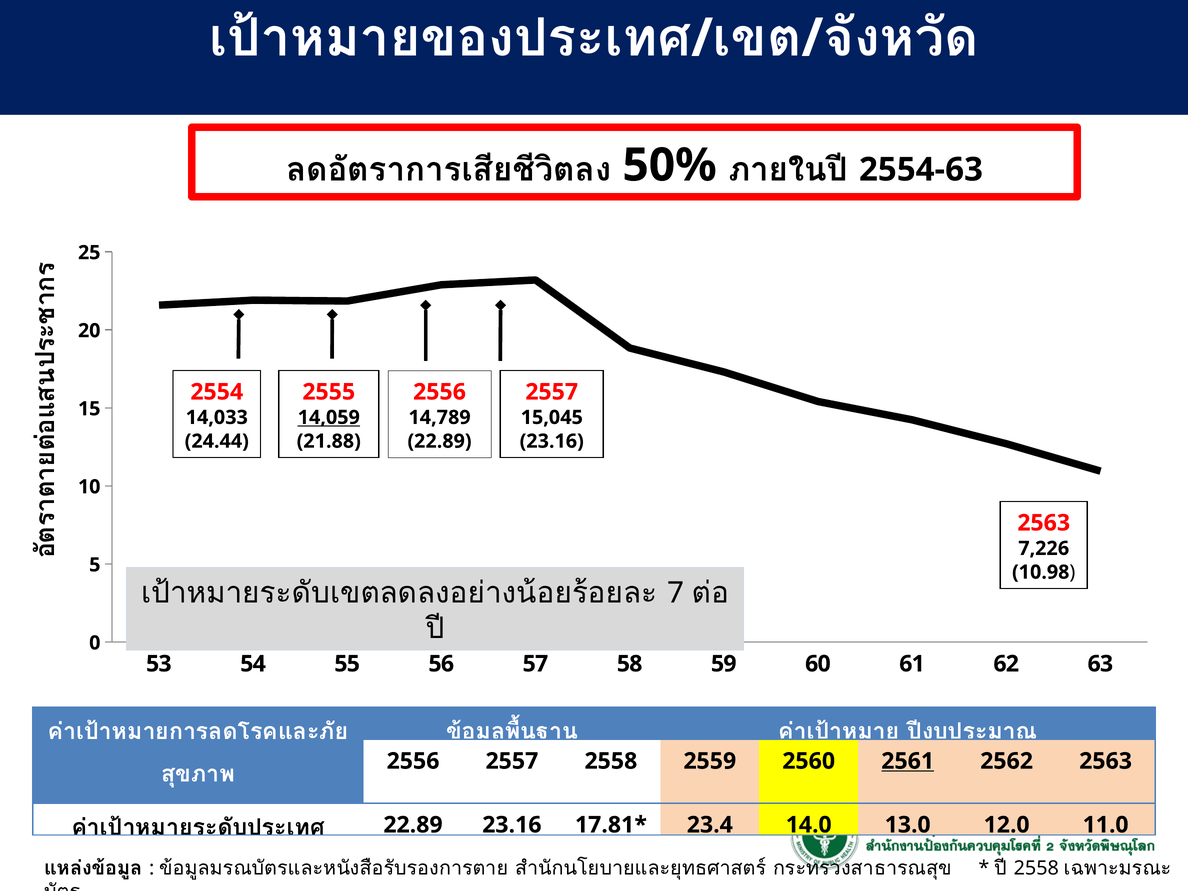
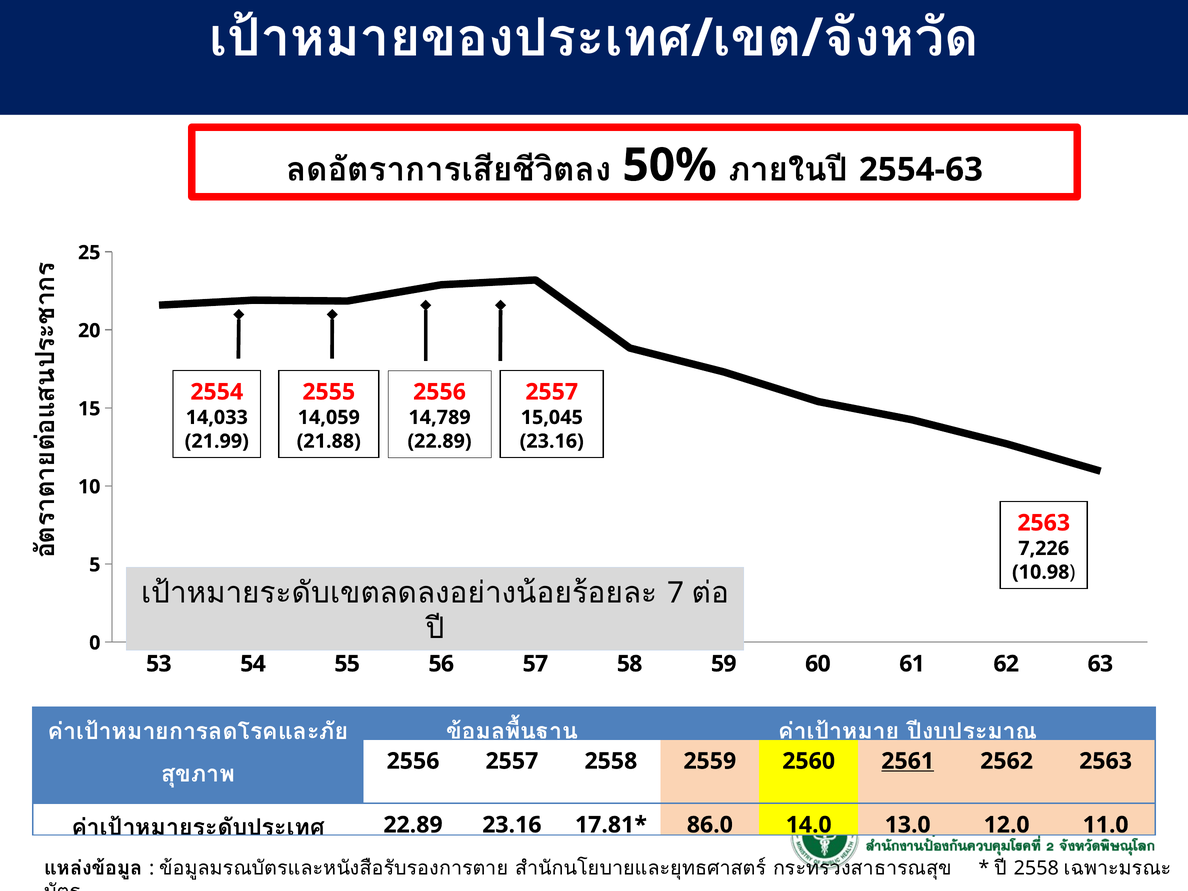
14,059 underline: present -> none (329, 417)
24.44: 24.44 -> 21.99 (217, 441)
23.4: 23.4 -> 86.0 (710, 825)
